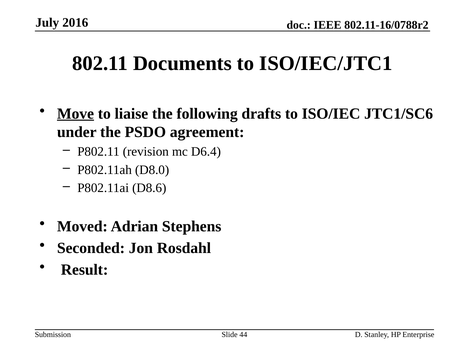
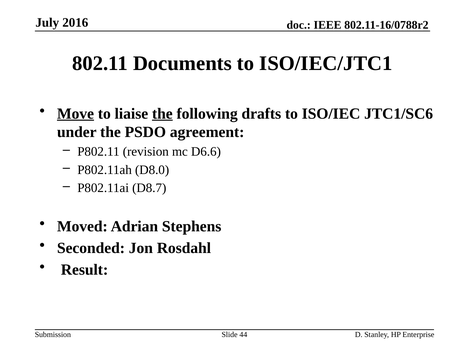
the underline: none -> present (162, 113)
D6.4: D6.4 -> D6.6 (206, 152)
D8.6: D8.6 -> D8.7 (149, 188)
